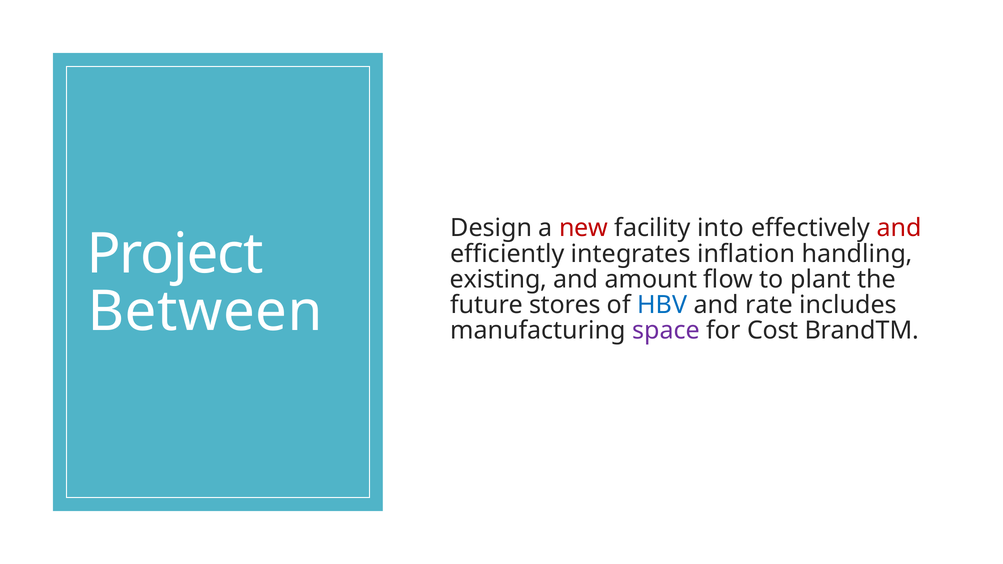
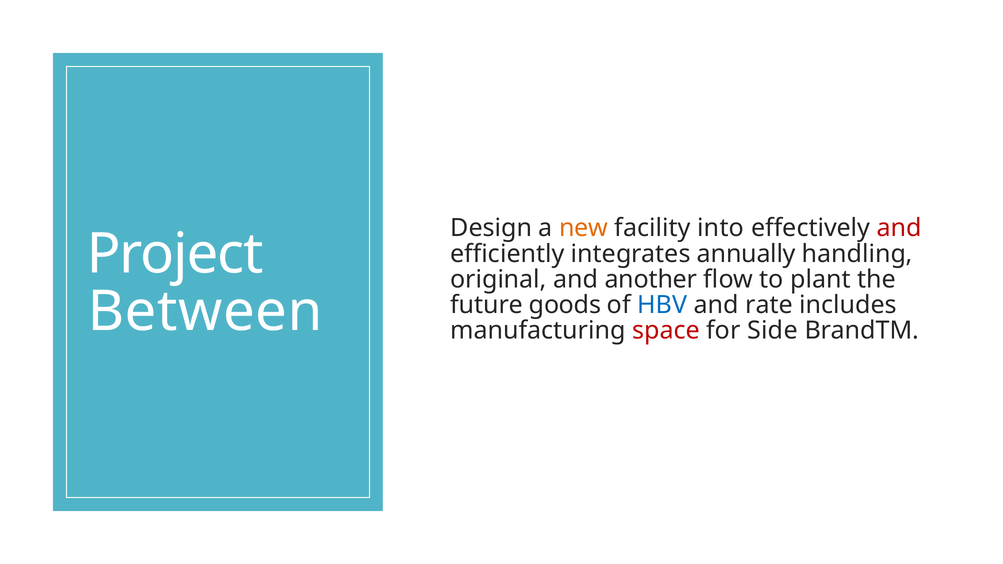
new colour: red -> orange (584, 228)
inflation: inflation -> annually (746, 254)
existing: existing -> original (498, 279)
amount: amount -> another (651, 279)
stores: stores -> goods (565, 305)
space colour: purple -> red (666, 331)
Cost: Cost -> Side (772, 331)
